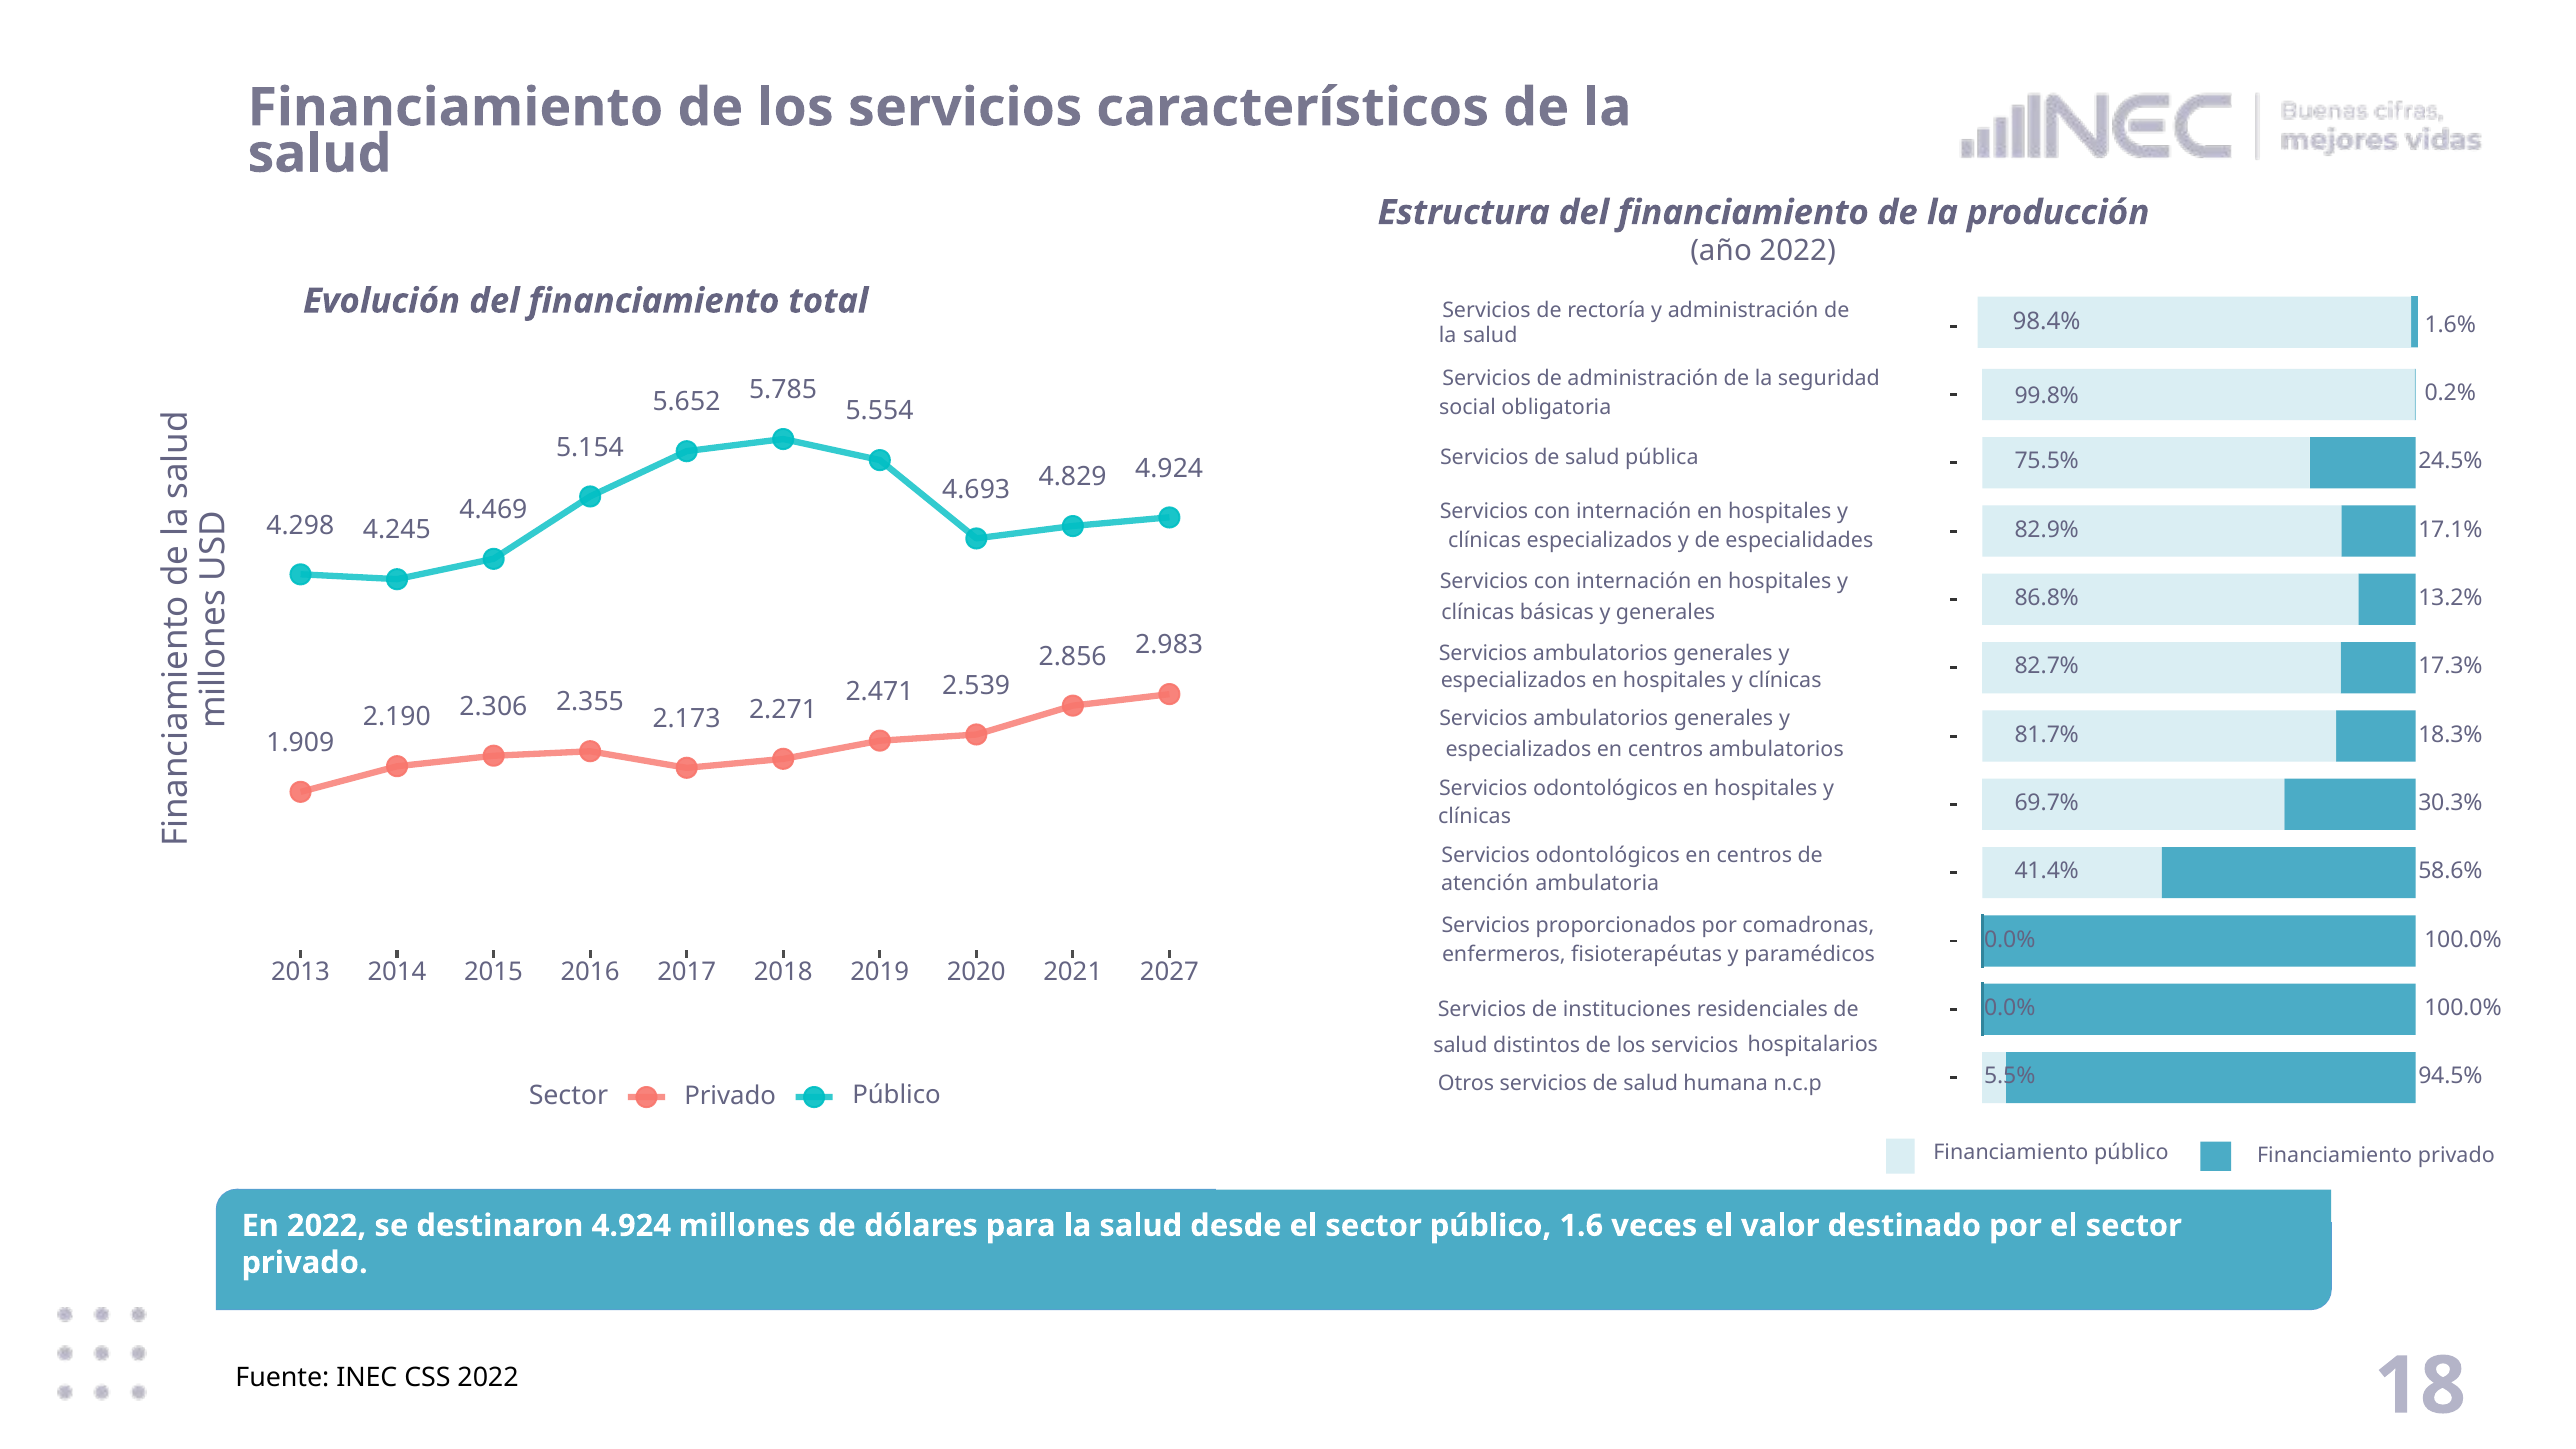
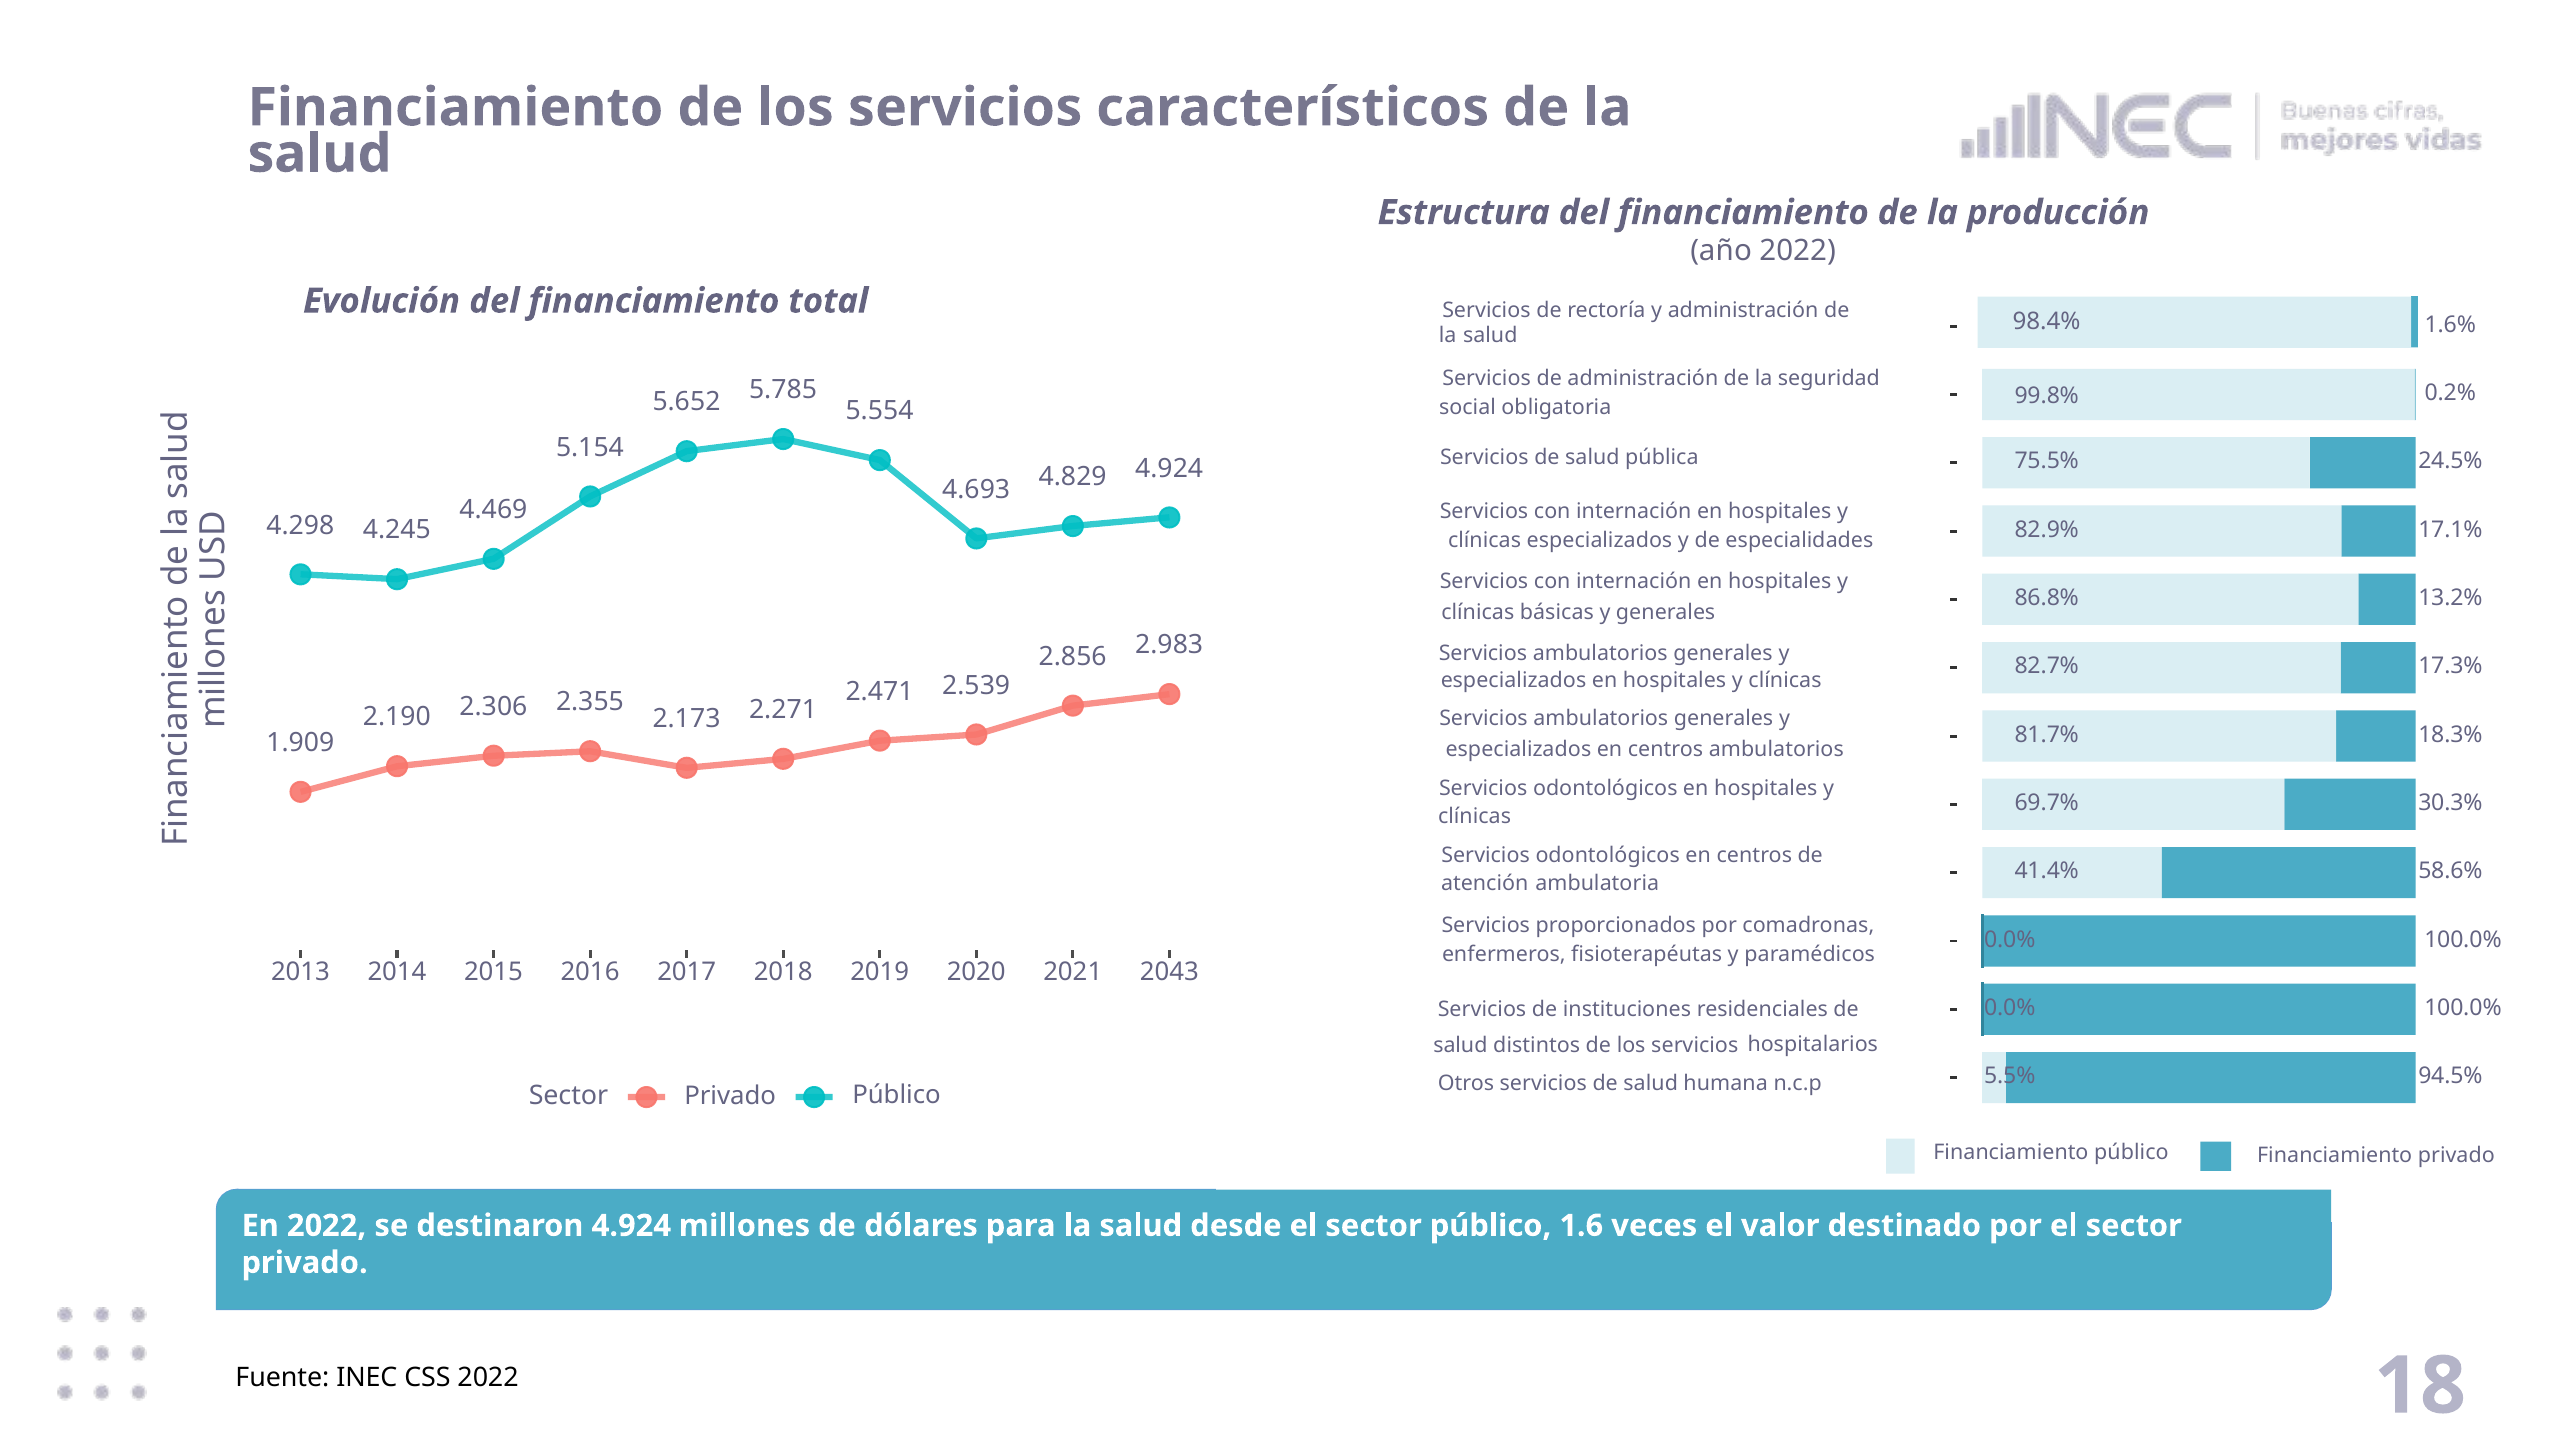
2027: 2027 -> 2043 (1169, 972)
